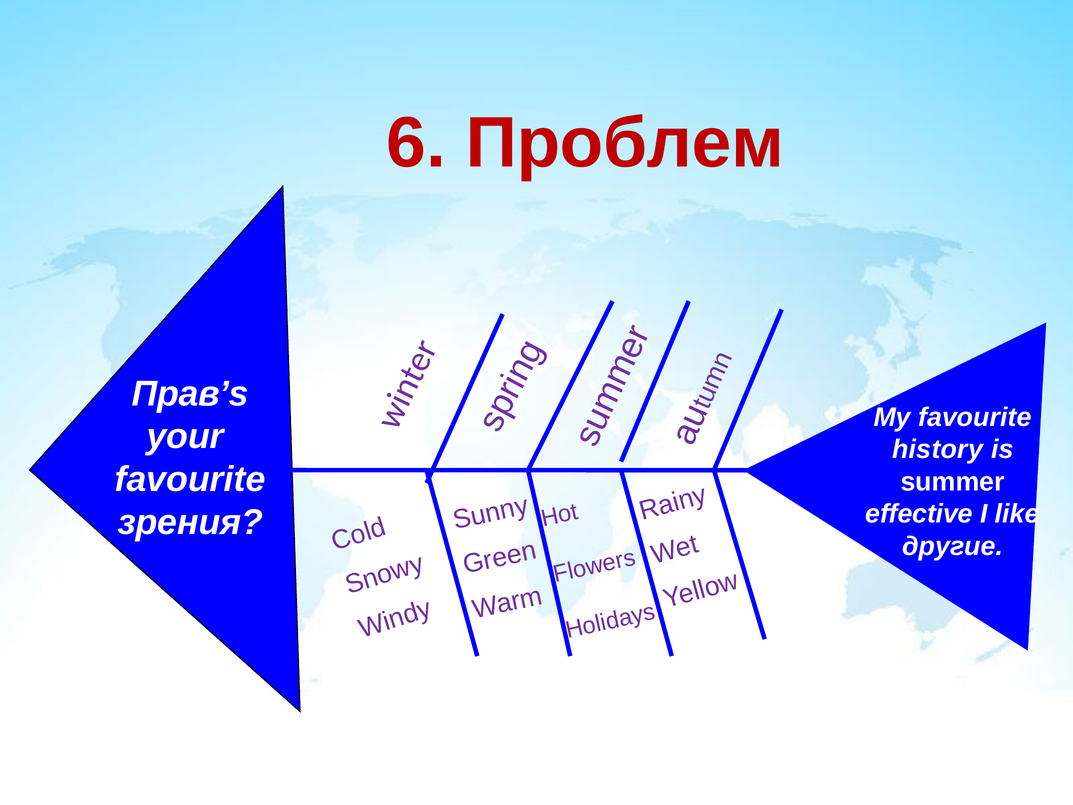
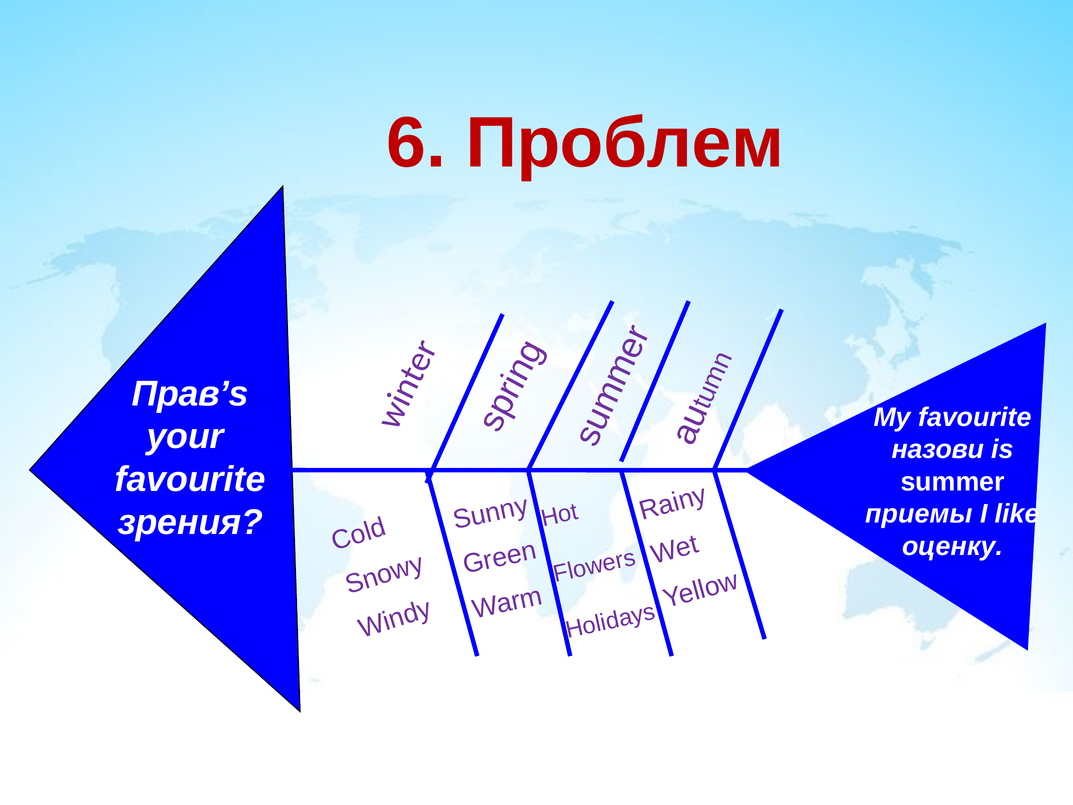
history: history -> назови (938, 449)
effective: effective -> приемы (919, 514)
другие: другие -> оценку (953, 546)
